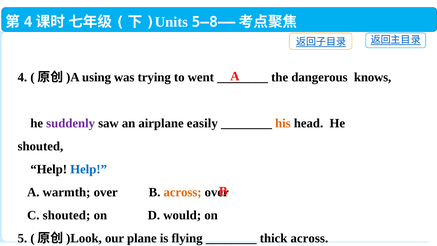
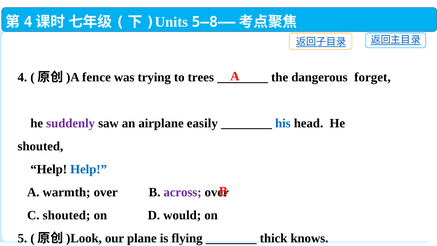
using: using -> fence (96, 77)
went: went -> trees (201, 77)
knows: knows -> forget (372, 77)
his colour: orange -> blue (283, 123)
across colour: orange -> purple (183, 192)
thick across: across -> knows (309, 238)
